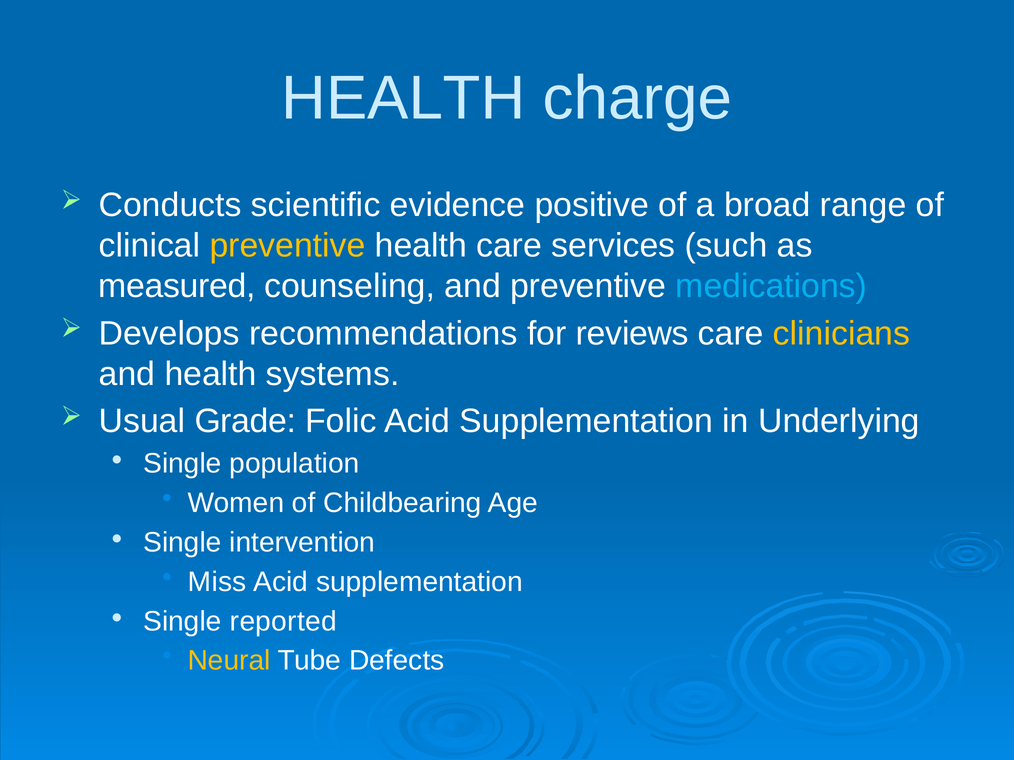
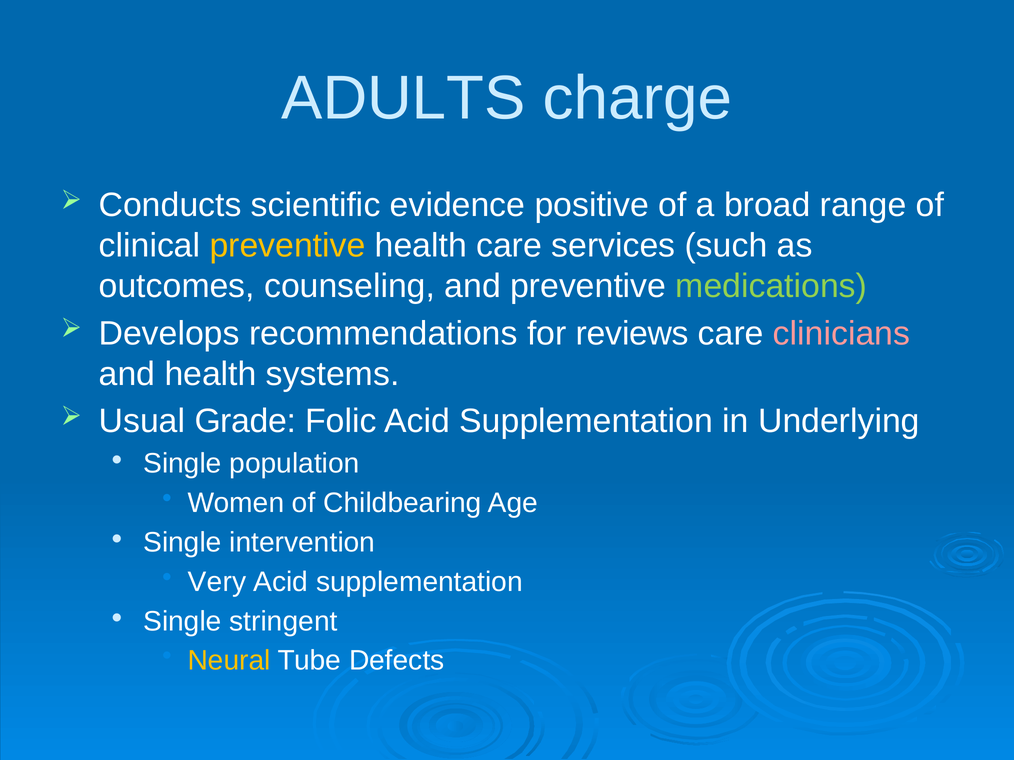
HEALTH: HEALTH -> ADULTS (403, 98)
measured: measured -> outcomes (177, 286)
medications colour: light blue -> light green (771, 286)
clinicians colour: yellow -> pink (841, 334)
Miss: Miss -> Very (217, 582)
reported: reported -> stringent (283, 622)
